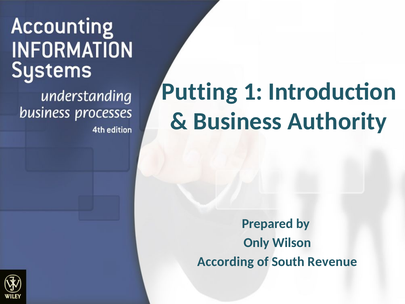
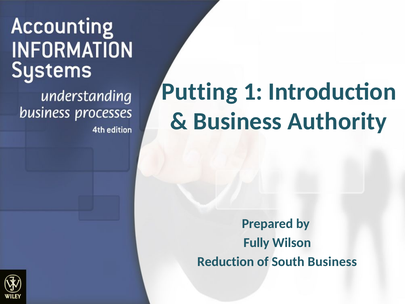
Only: Only -> Fully (256, 242)
According: According -> Reduction (226, 261)
South Revenue: Revenue -> Business (332, 261)
